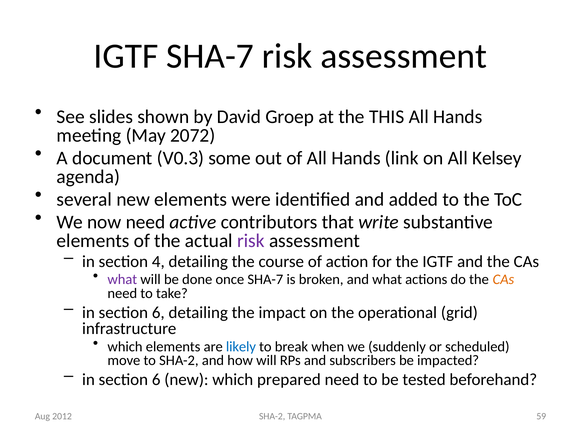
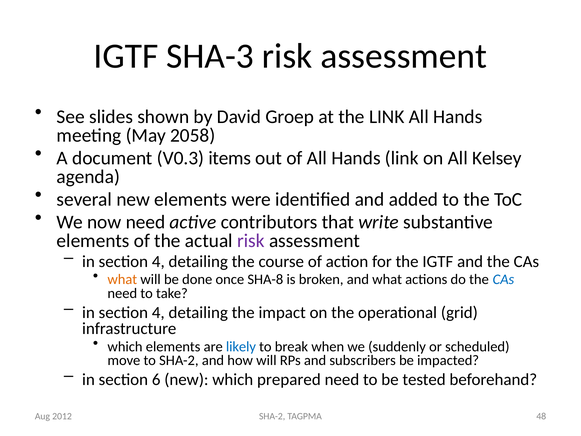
IGTF SHA-7: SHA-7 -> SHA-3 (210, 56)
the THIS: THIS -> LINK (387, 117)
2072: 2072 -> 2058 (193, 135)
some: some -> items (230, 158)
what colour: purple -> orange (122, 279)
once SHA-7: SHA-7 -> SHA-8 (265, 279)
CAs colour: orange -> blue (503, 279)
6: 6 -> 4 (158, 312)
59: 59 -> 48 (541, 416)
